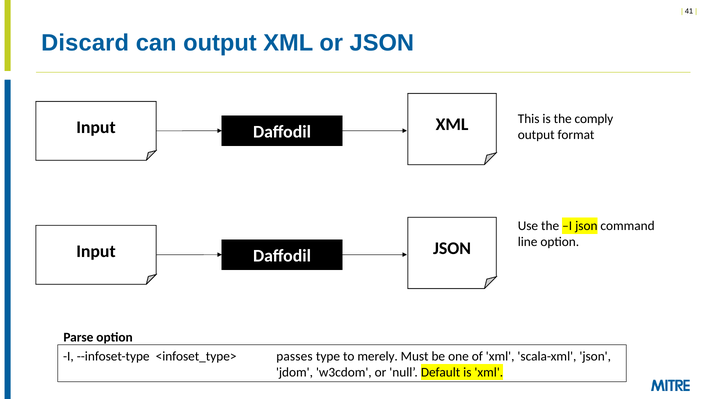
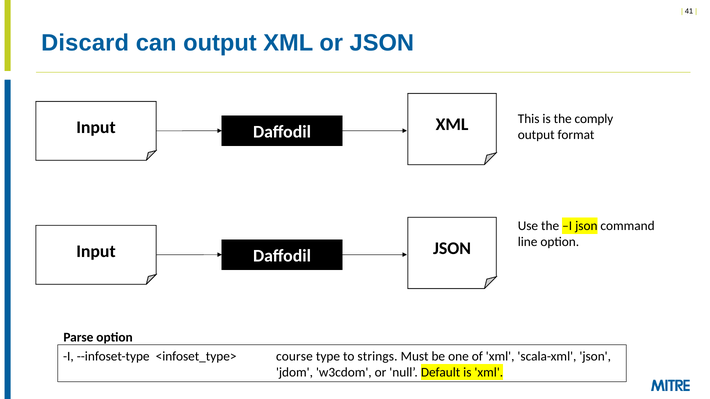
passes: passes -> course (294, 357)
merely: merely -> strings (378, 357)
